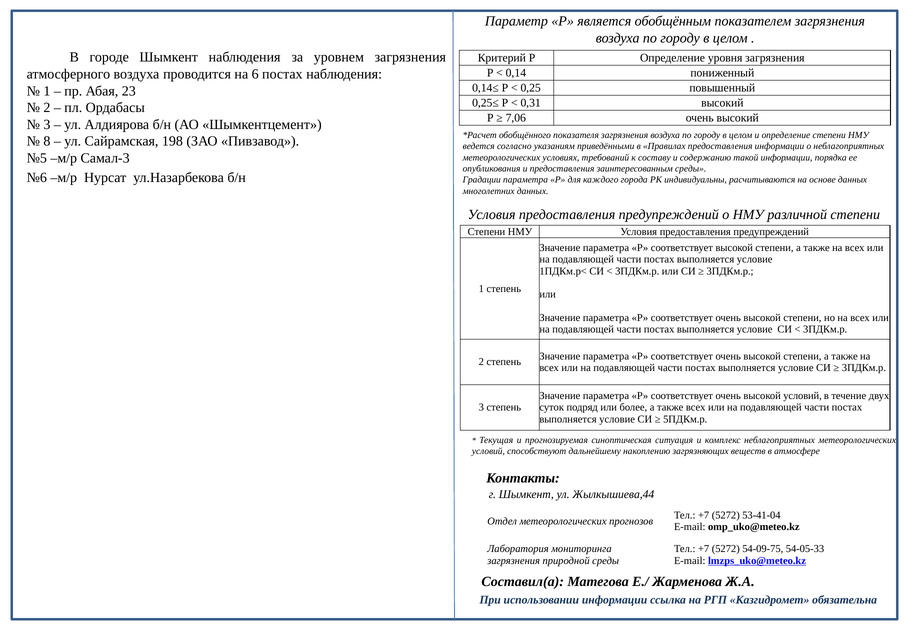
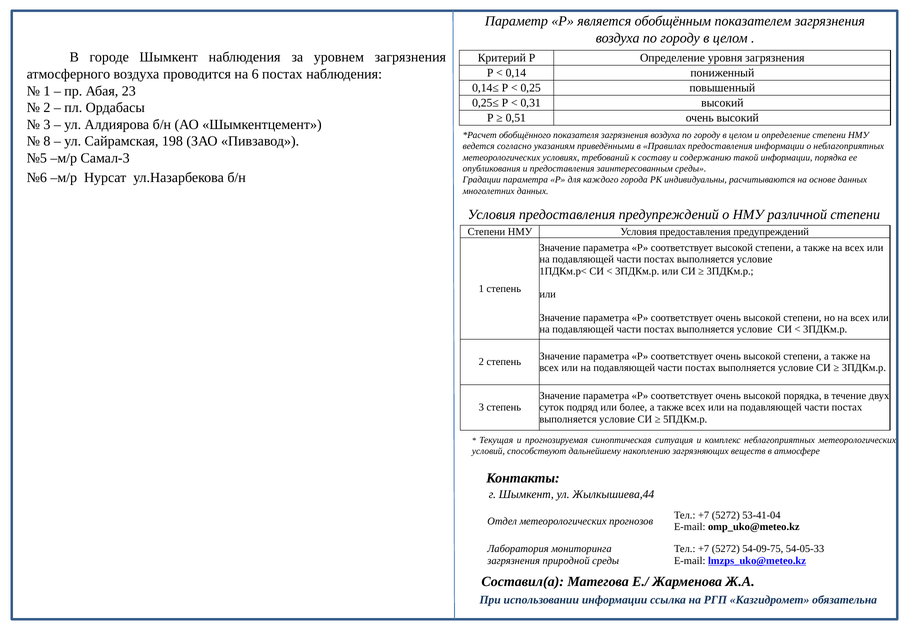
7,06: 7,06 -> 0,51 (516, 118)
высокой условий: условий -> порядка (803, 395)
